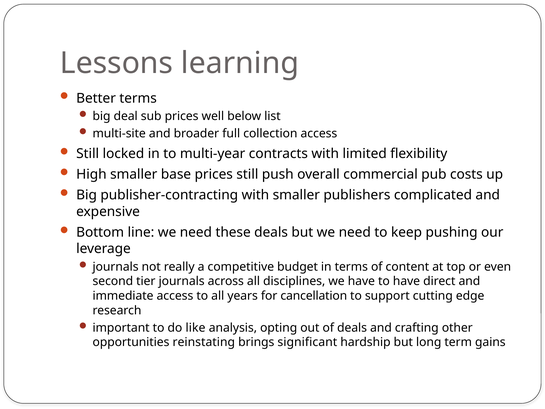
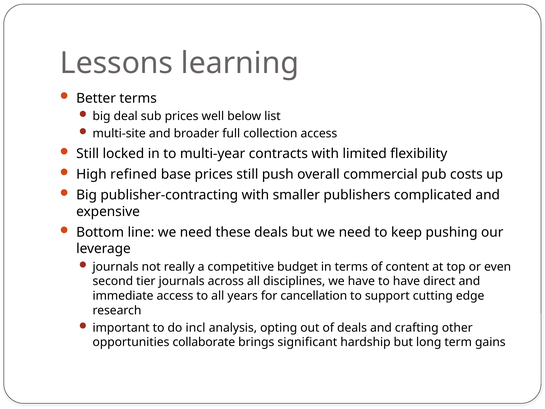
High smaller: smaller -> refined (134, 174)
like: like -> incl (195, 328)
reinstating: reinstating -> collaborate (204, 342)
